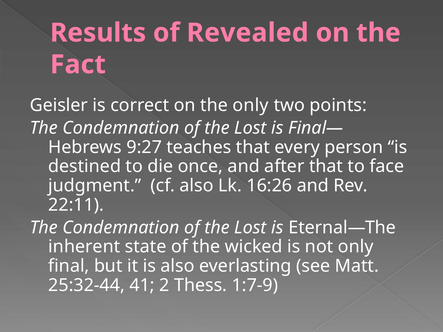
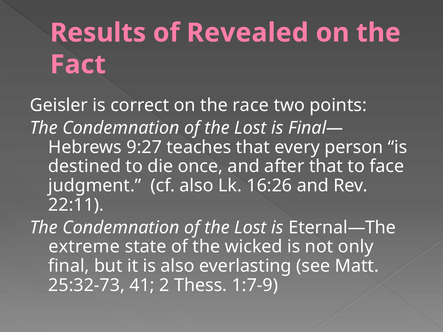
the only: only -> race (251, 105)
inherent: inherent -> extreme (84, 247)
25:32-44: 25:32-44 -> 25:32-73 (87, 285)
